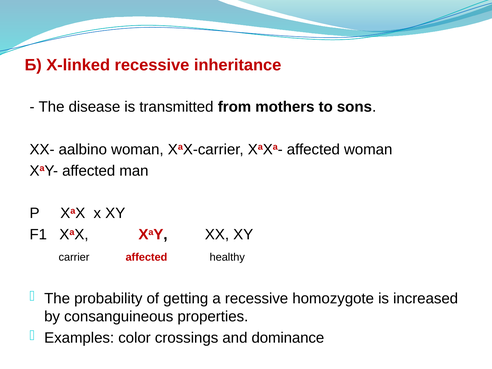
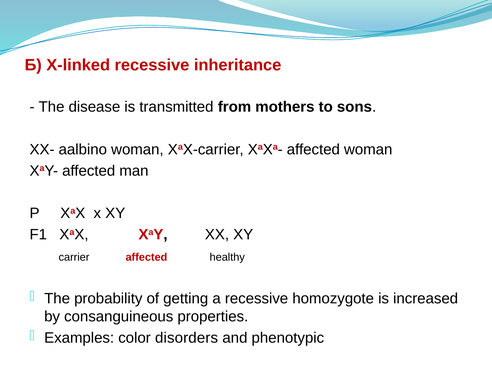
crossings: crossings -> disorders (187, 338)
dominance: dominance -> phenotypic (288, 338)
